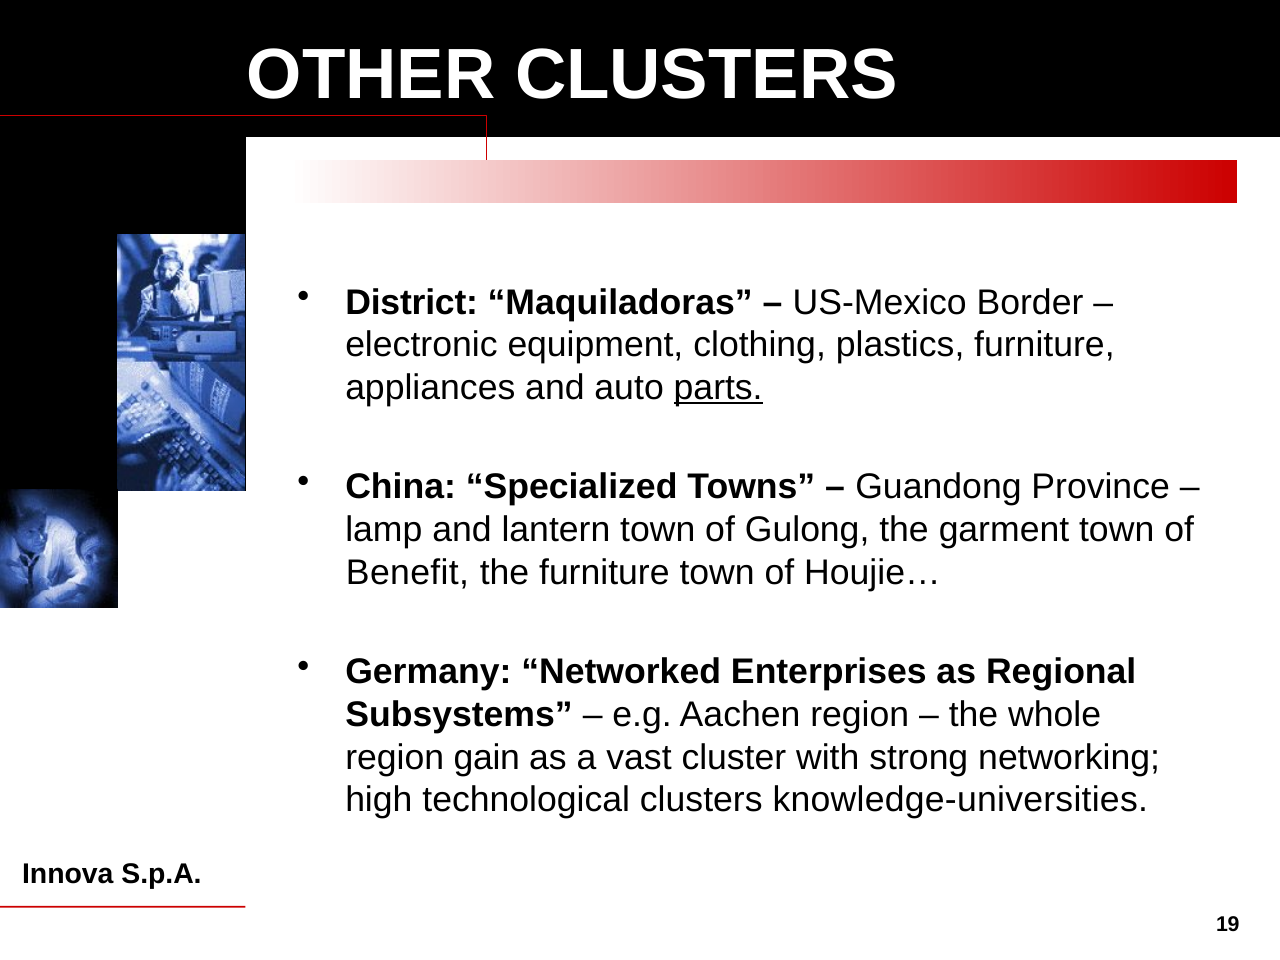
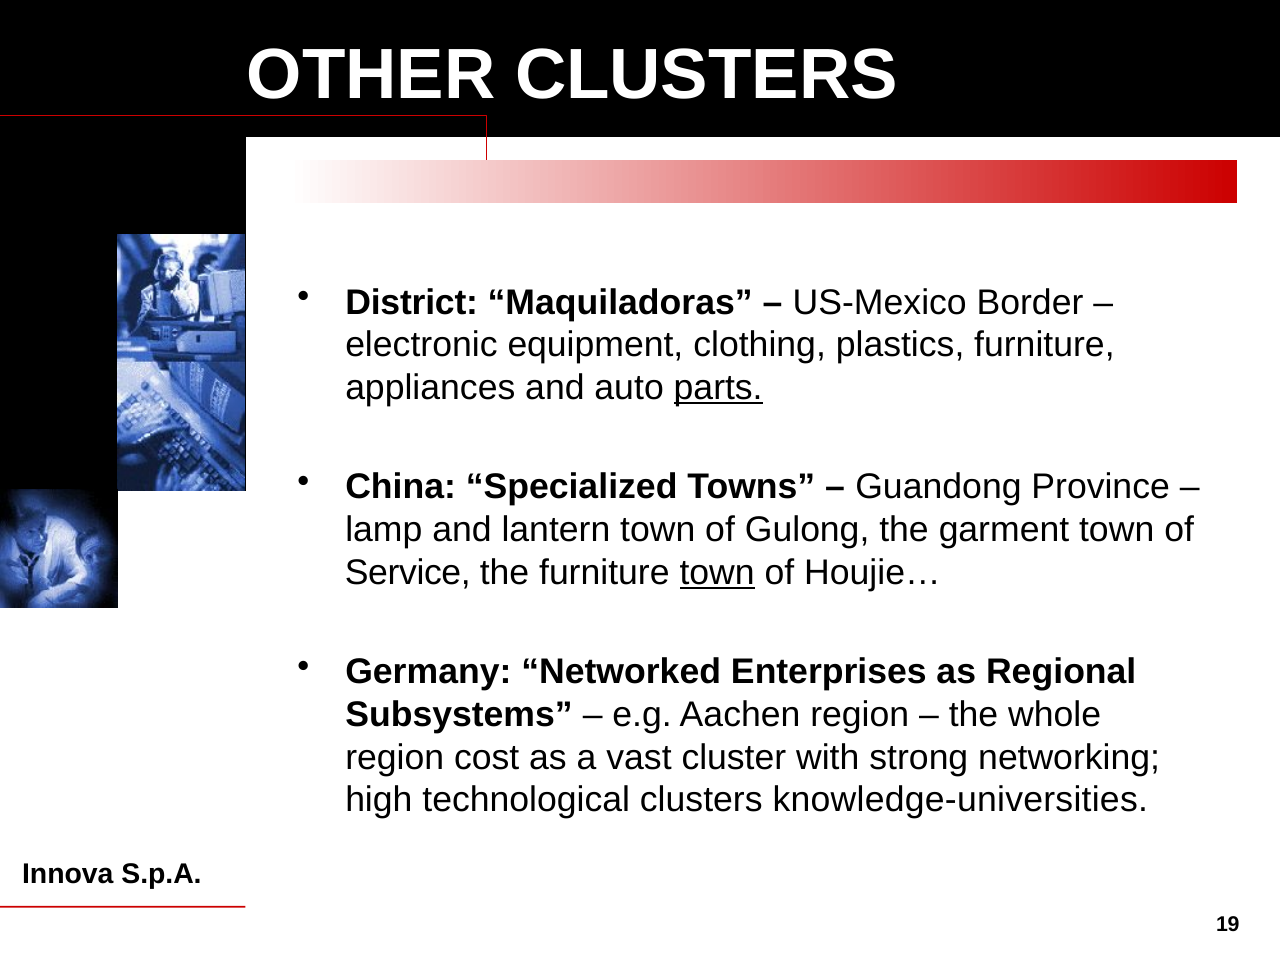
Benefit: Benefit -> Service (408, 573)
town underline: none -> present (717, 573)
gain: gain -> cost (487, 758)
